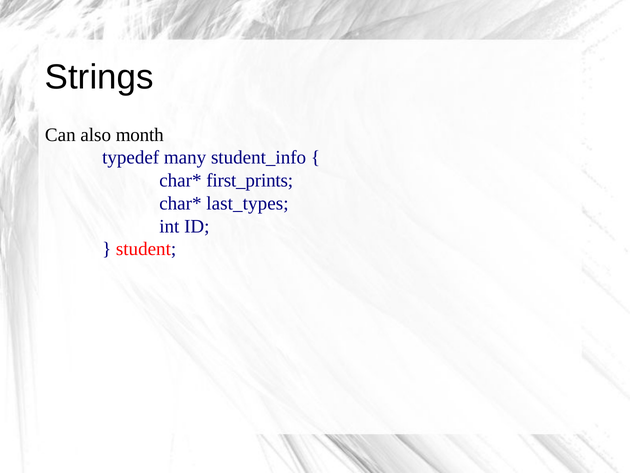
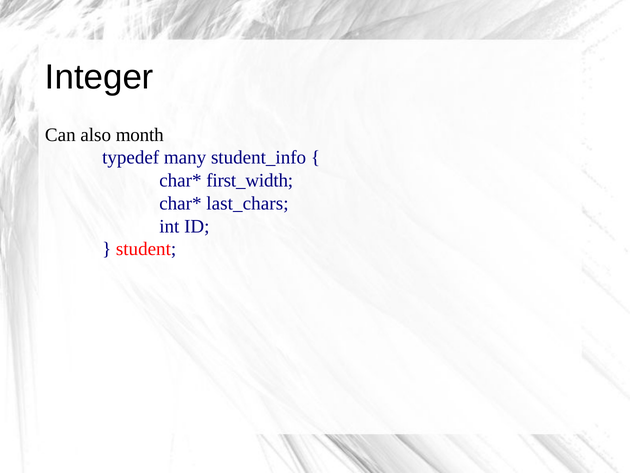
Strings: Strings -> Integer (99, 77)
first_prints: first_prints -> first_width (250, 180)
last_types: last_types -> last_chars (247, 203)
